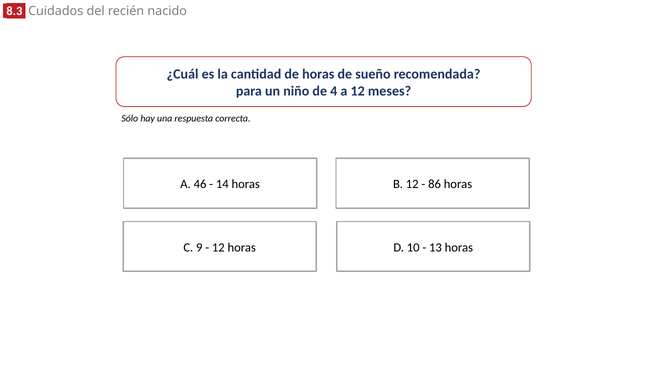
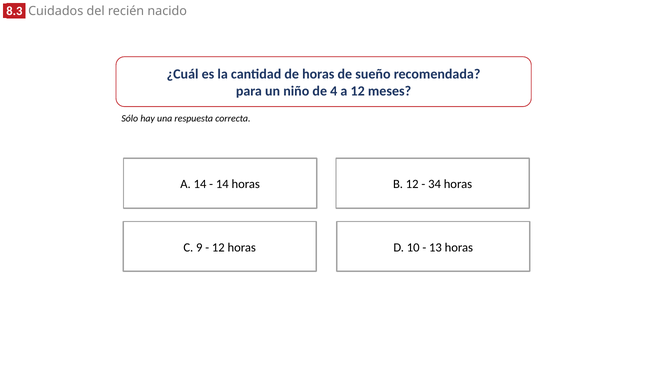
A 46: 46 -> 14 (200, 184)
86: 86 -> 34 (435, 184)
